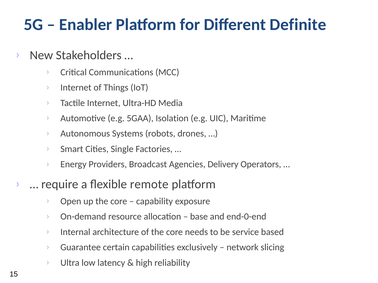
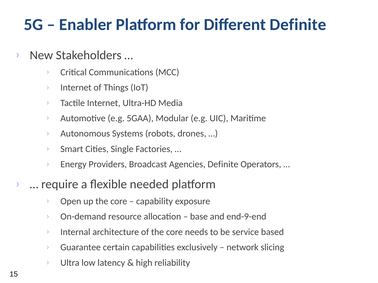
Isolation: Isolation -> Modular (172, 118)
Agencies Delivery: Delivery -> Definite (223, 165)
remote: remote -> needed (149, 185)
end-0-end: end-0-end -> end-9-end (246, 217)
